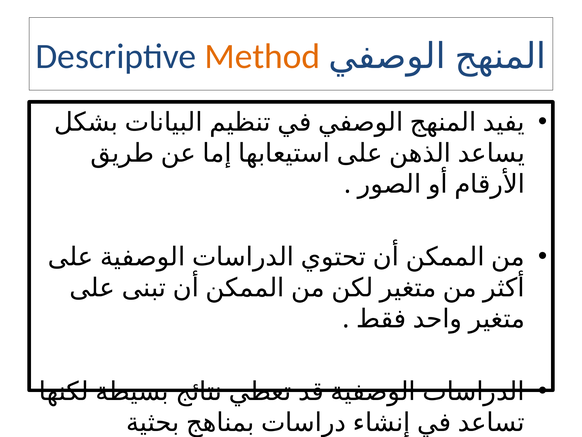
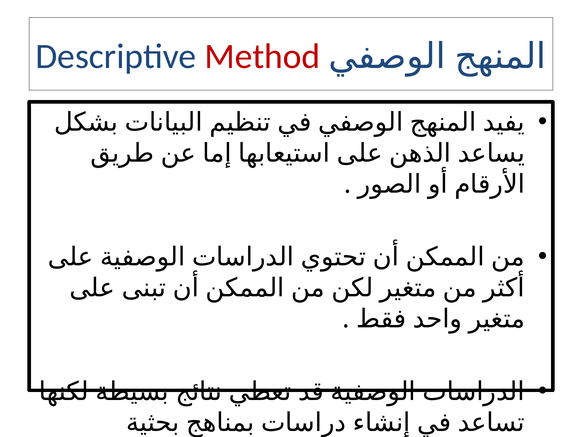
Method colour: orange -> red (262, 56)
